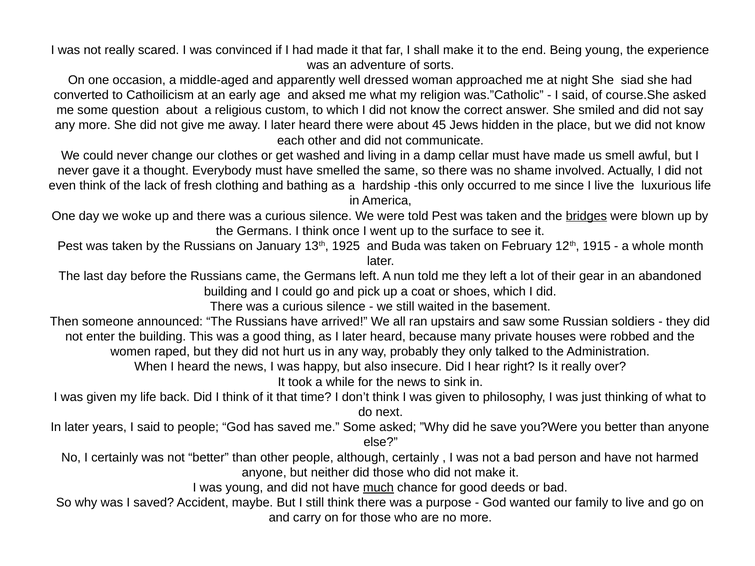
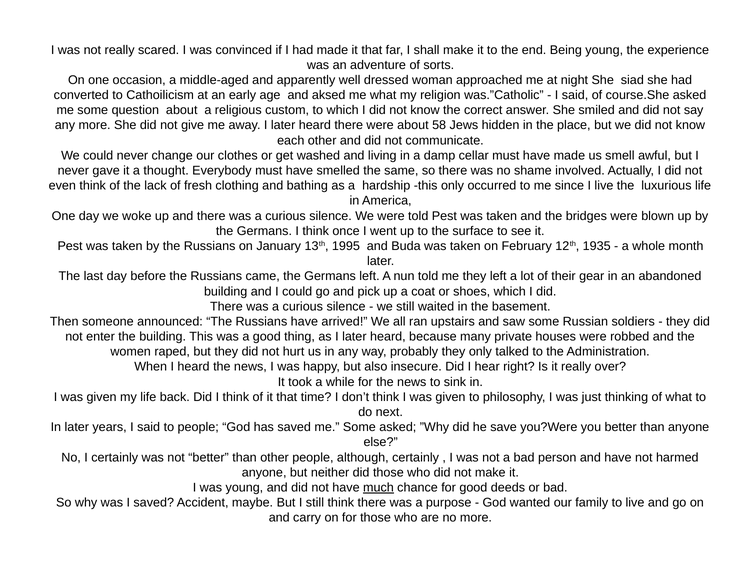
45: 45 -> 58 (439, 125)
bridges underline: present -> none (586, 216)
1925: 1925 -> 1995 (346, 246)
1915: 1915 -> 1935 (597, 246)
